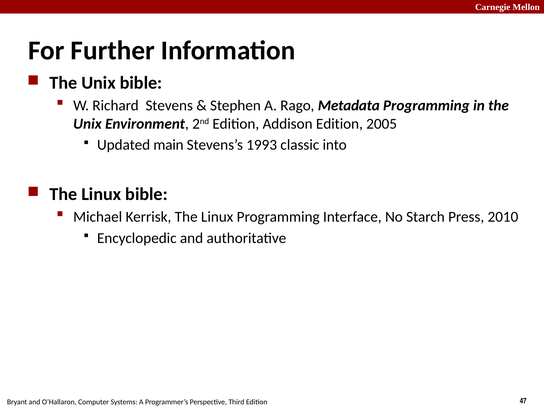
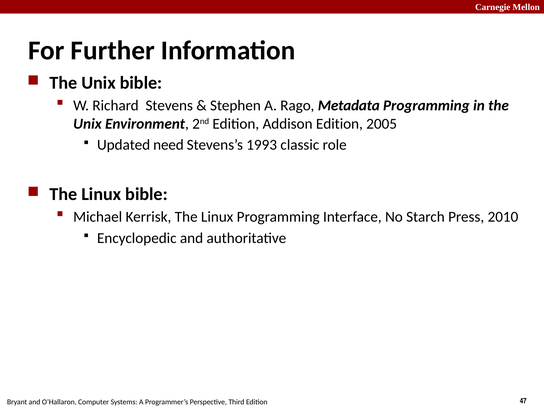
main: main -> need (168, 145)
into: into -> role (335, 145)
